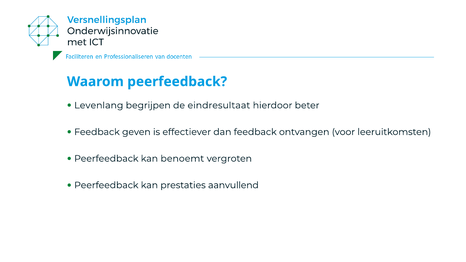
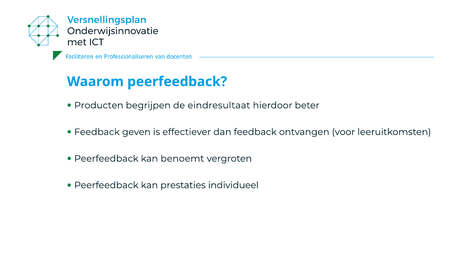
Levenlang: Levenlang -> Producten (99, 105)
aanvullend: aanvullend -> individueel (233, 185)
